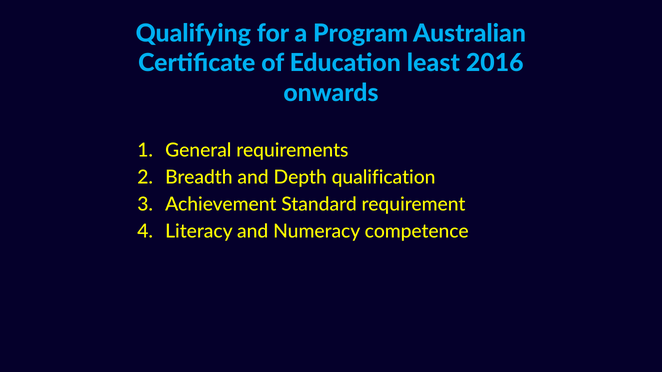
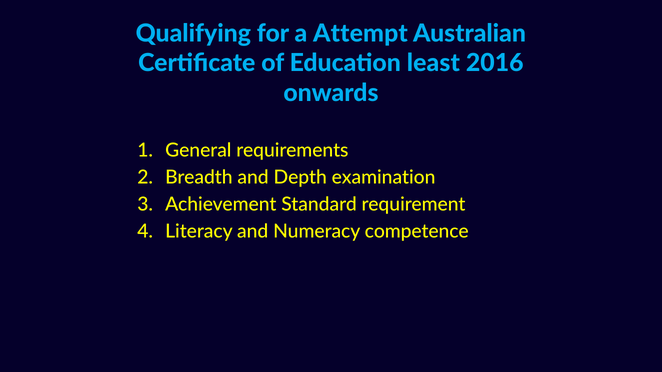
Program: Program -> Attempt (360, 33)
qualification: qualification -> examination (384, 178)
